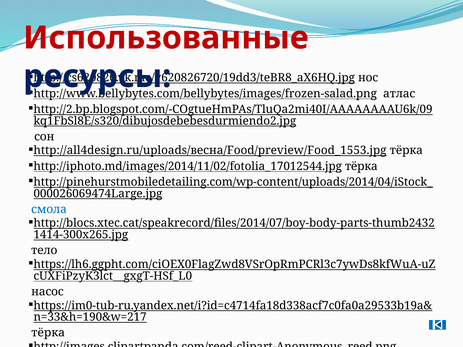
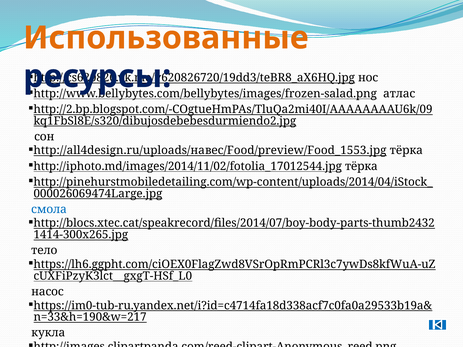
Использованные colour: red -> orange (166, 38)
http://all4design.ru/uploads/весна/Food/preview/Food_1553.jpg: http://all4design.ru/uploads/весна/Food/preview/Food_1553.jpg -> http://all4design.ru/uploads/навес/Food/preview/Food_1553.jpg (210, 151)
тёрка: тёрка -> кукла (48, 333)
